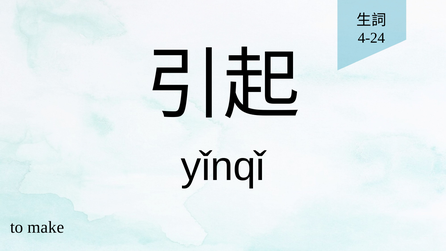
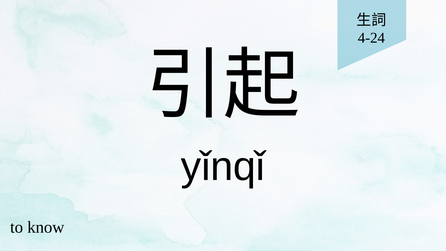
make: make -> know (46, 227)
